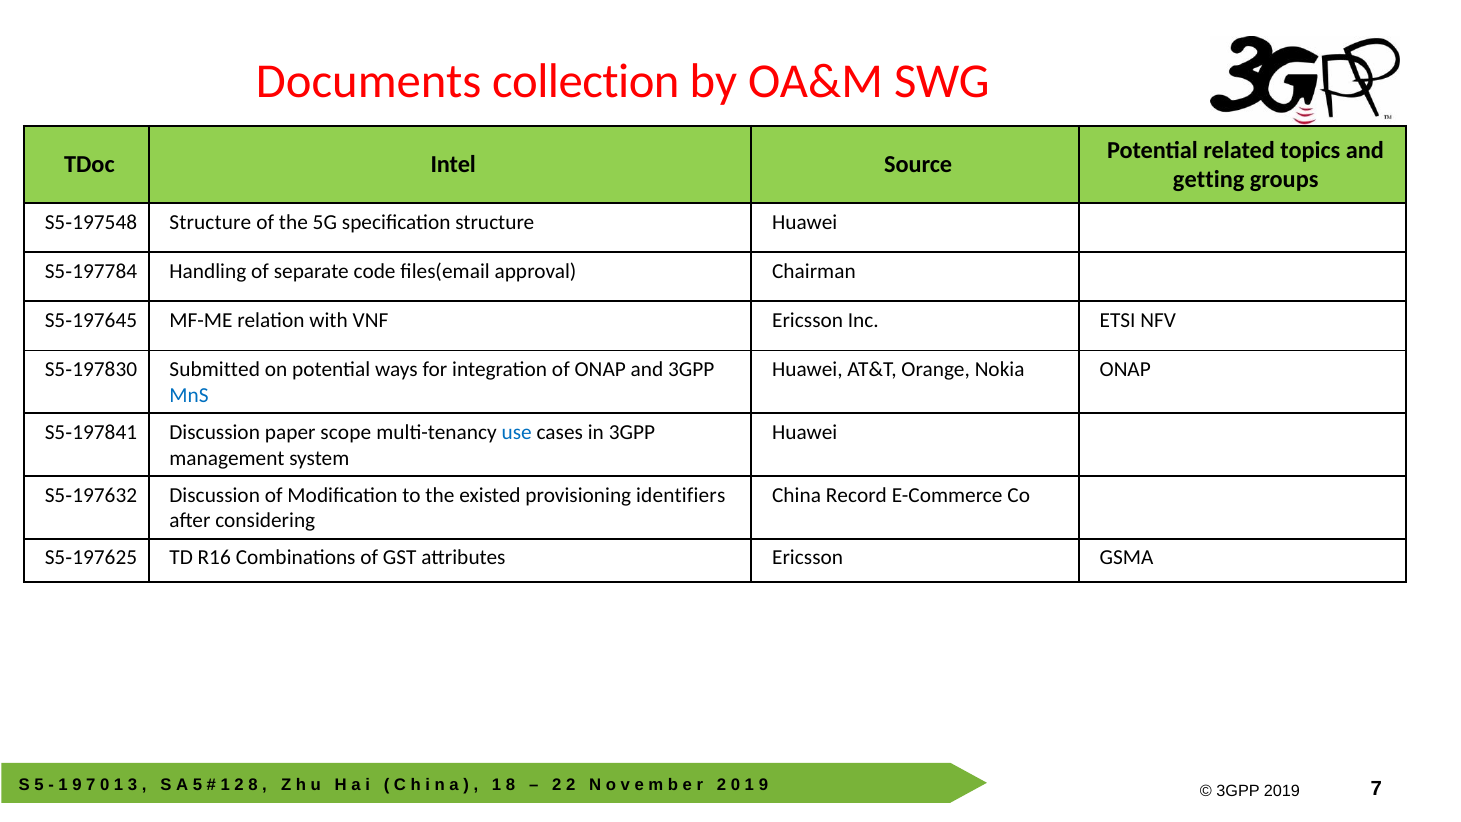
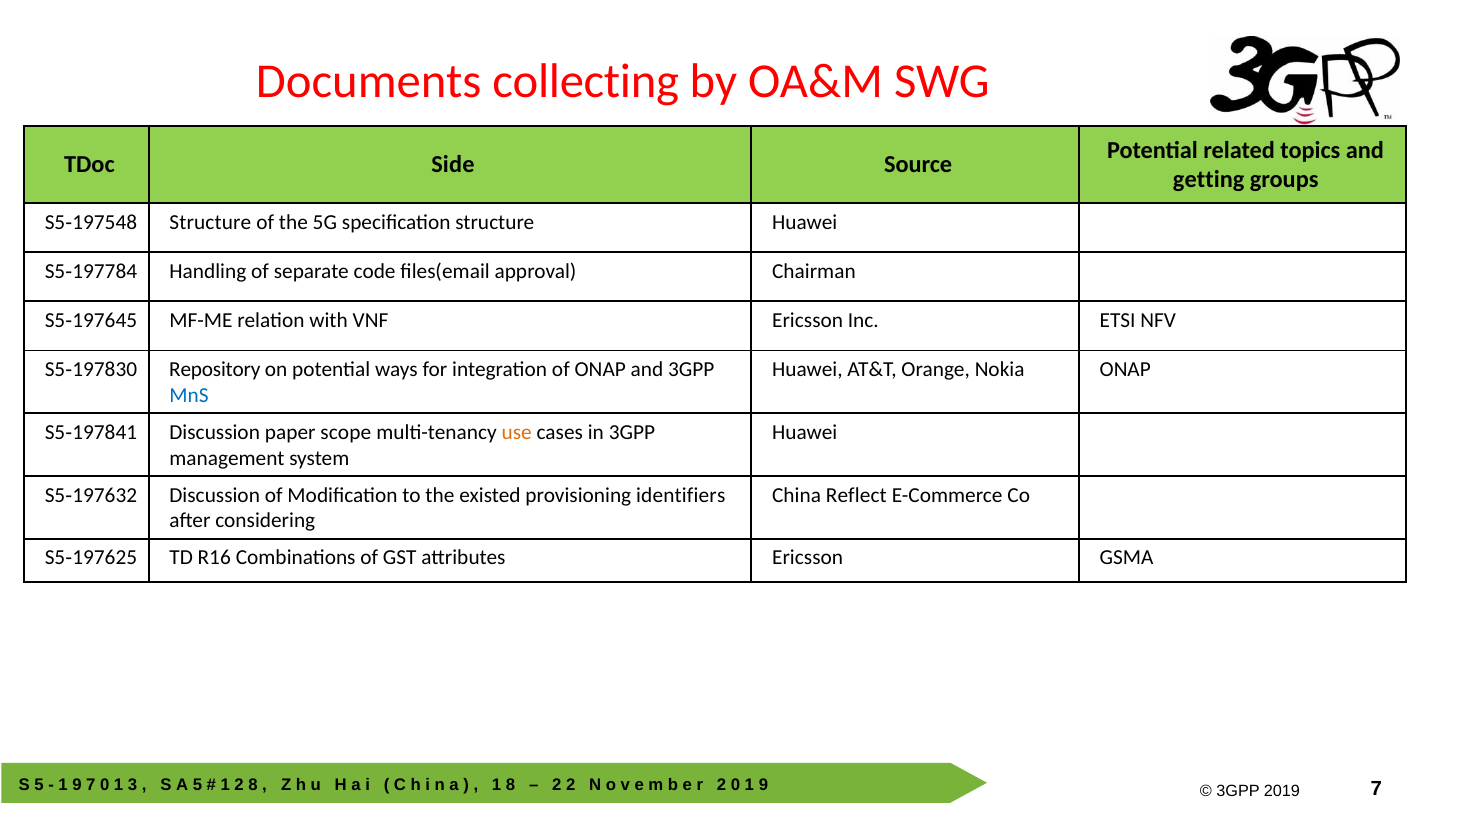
collection: collection -> collecting (586, 82)
Intel: Intel -> Side (453, 165)
Submitted: Submitted -> Repository (215, 369)
use colour: blue -> orange (517, 432)
Record: Record -> Reflect (856, 495)
